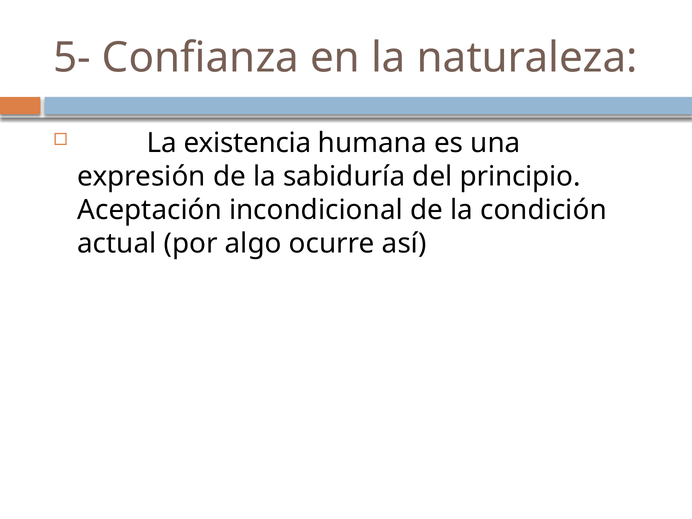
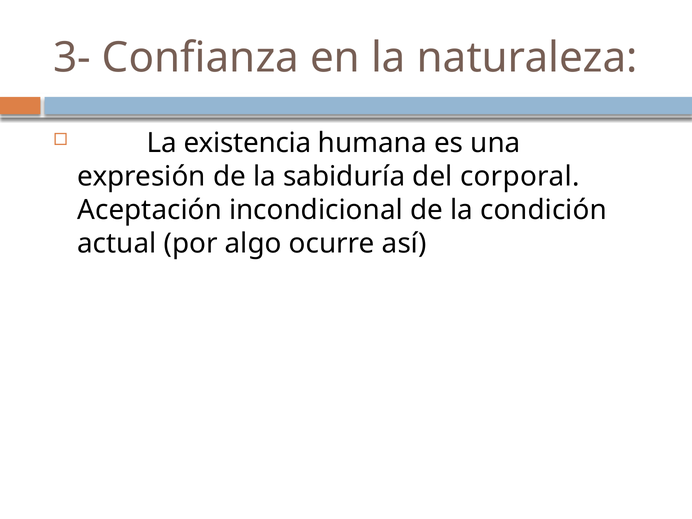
5-: 5- -> 3- (72, 58)
principio: principio -> corporal (520, 177)
